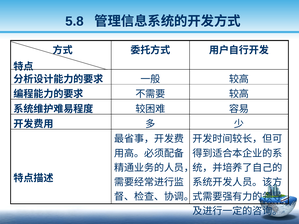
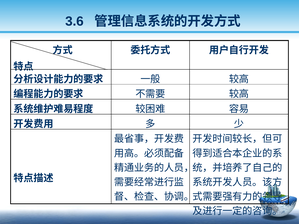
5.8: 5.8 -> 3.6 (75, 21)
